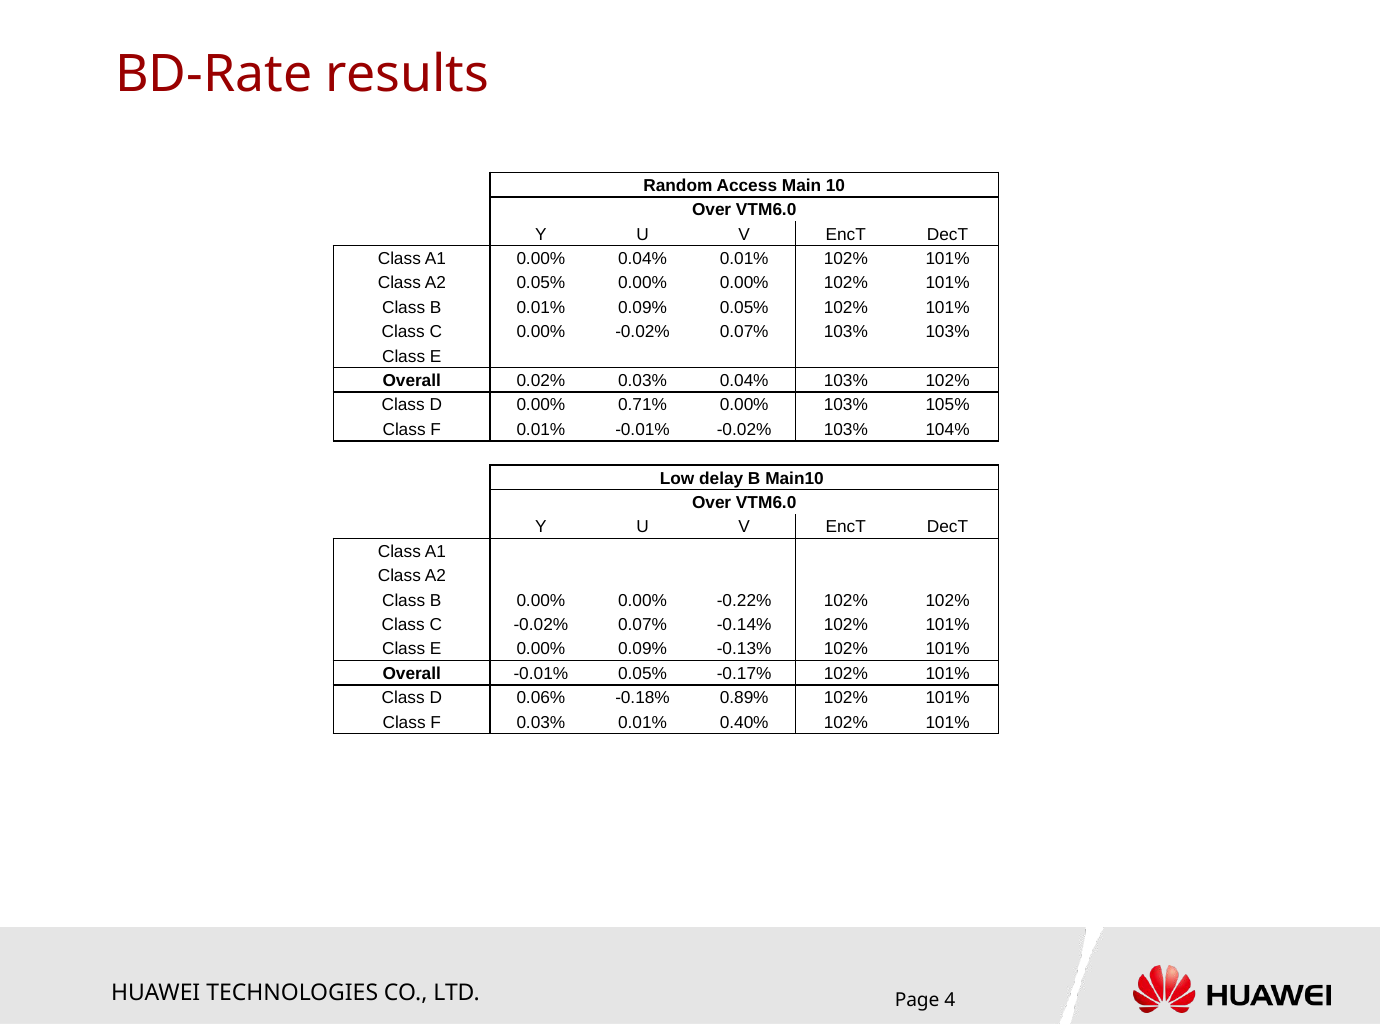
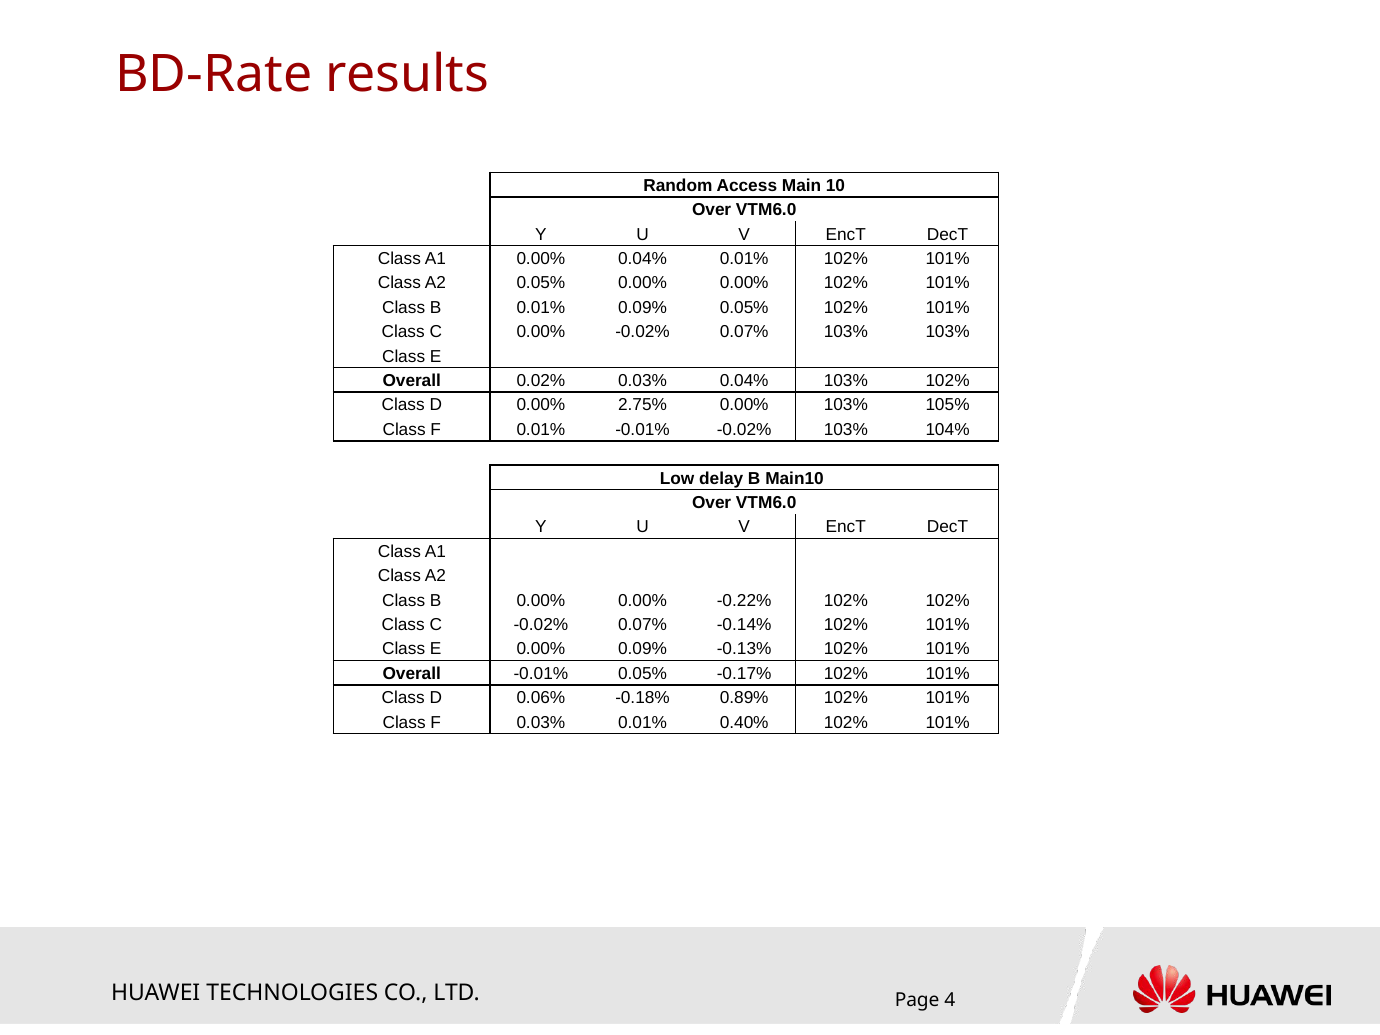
0.71%: 0.71% -> 2.75% (643, 405)
